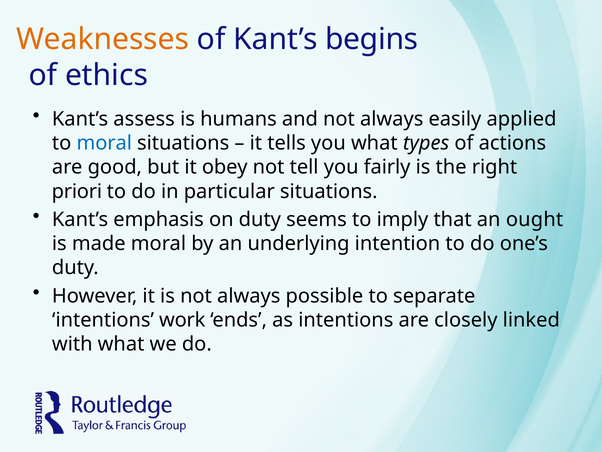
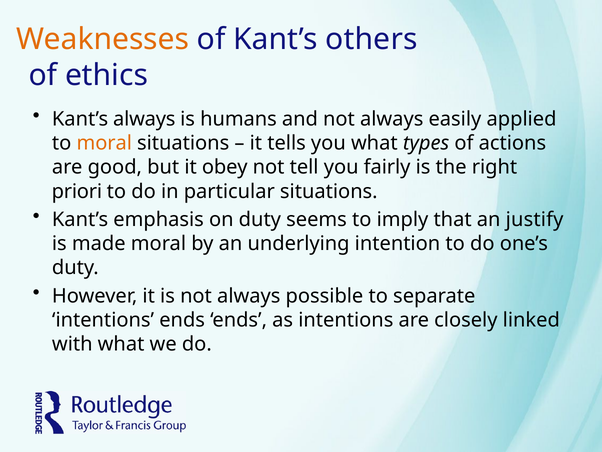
begins: begins -> others (371, 39)
Kant’s assess: assess -> always (144, 119)
moral colour: blue -> orange (104, 143)
ought: ought -> justify (535, 219)
intentions work: work -> ends (182, 320)
